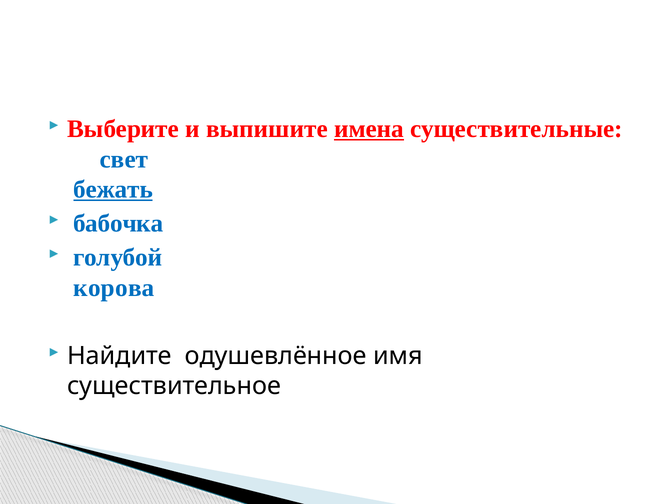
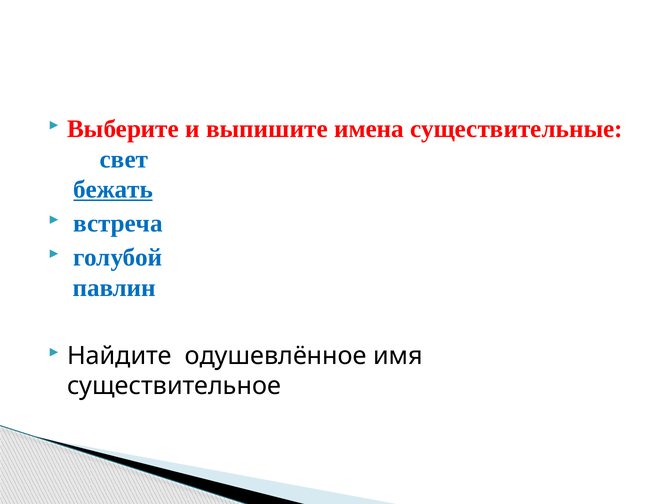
имена underline: present -> none (369, 129)
бабочка: бабочка -> встреча (118, 224)
корова: корова -> павлин (114, 288)
